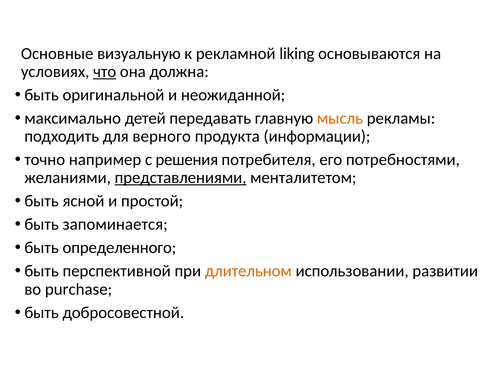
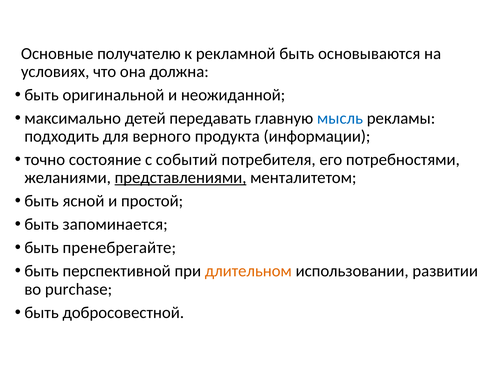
визуальную: визуальную -> получателю (139, 54)
рекламной liking: liking -> быть (297, 54)
что underline: present -> none (105, 72)
мысль colour: orange -> blue (340, 118)
например: например -> состояние (105, 160)
решения: решения -> событий (187, 160)
определенного: определенного -> пренебрегайте (119, 248)
